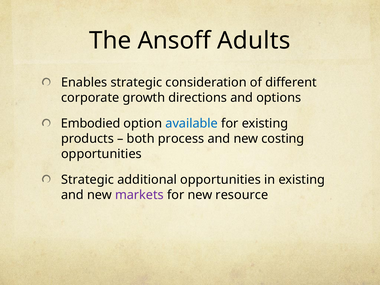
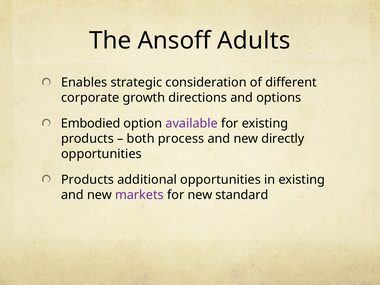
available colour: blue -> purple (192, 123)
costing: costing -> directly (283, 139)
Strategic: Strategic -> Products (88, 180)
resource: resource -> standard (242, 195)
